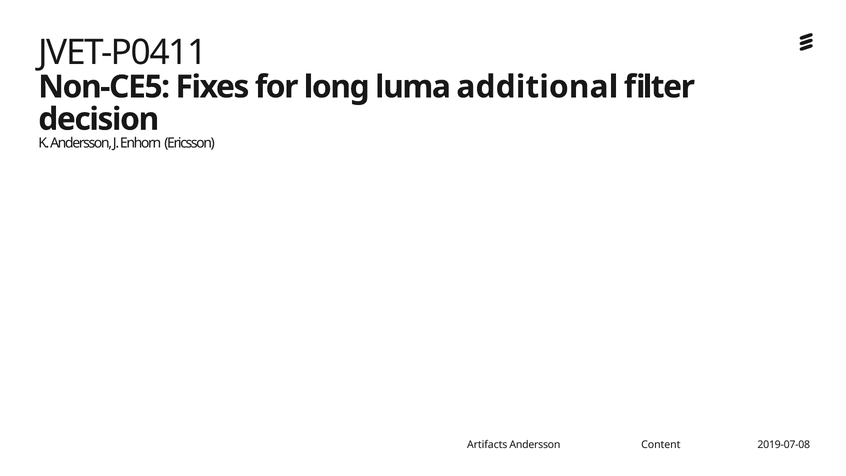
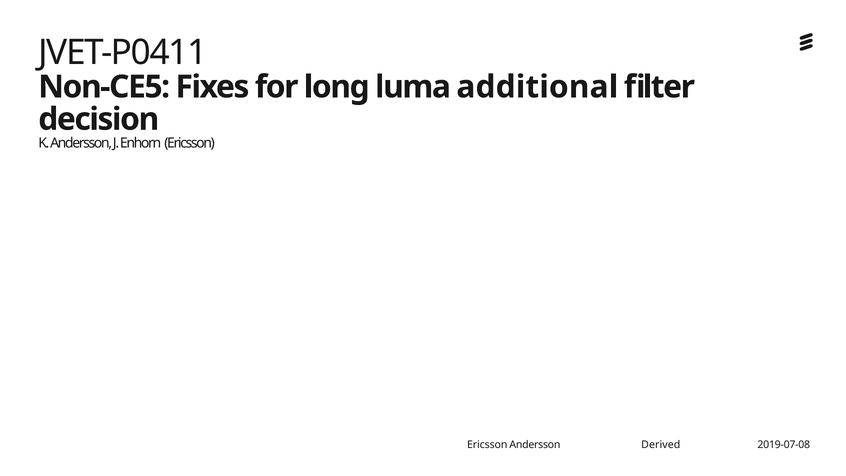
Artifacts: Artifacts -> Ericsson (487, 445)
Content: Content -> Derived (661, 445)
